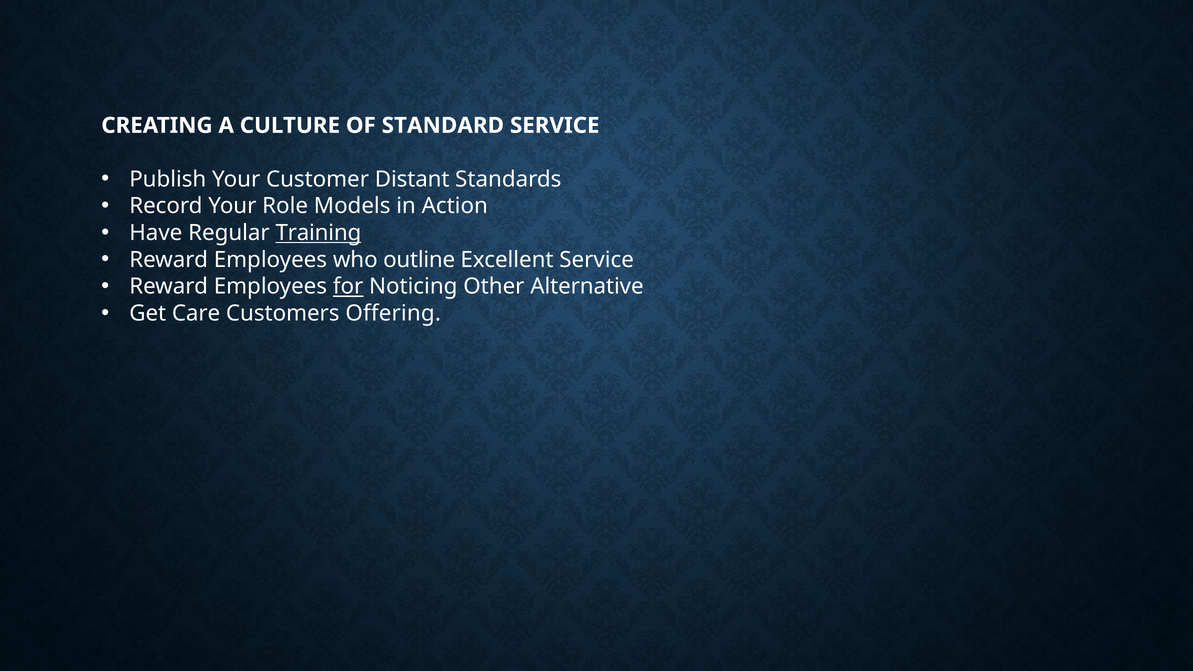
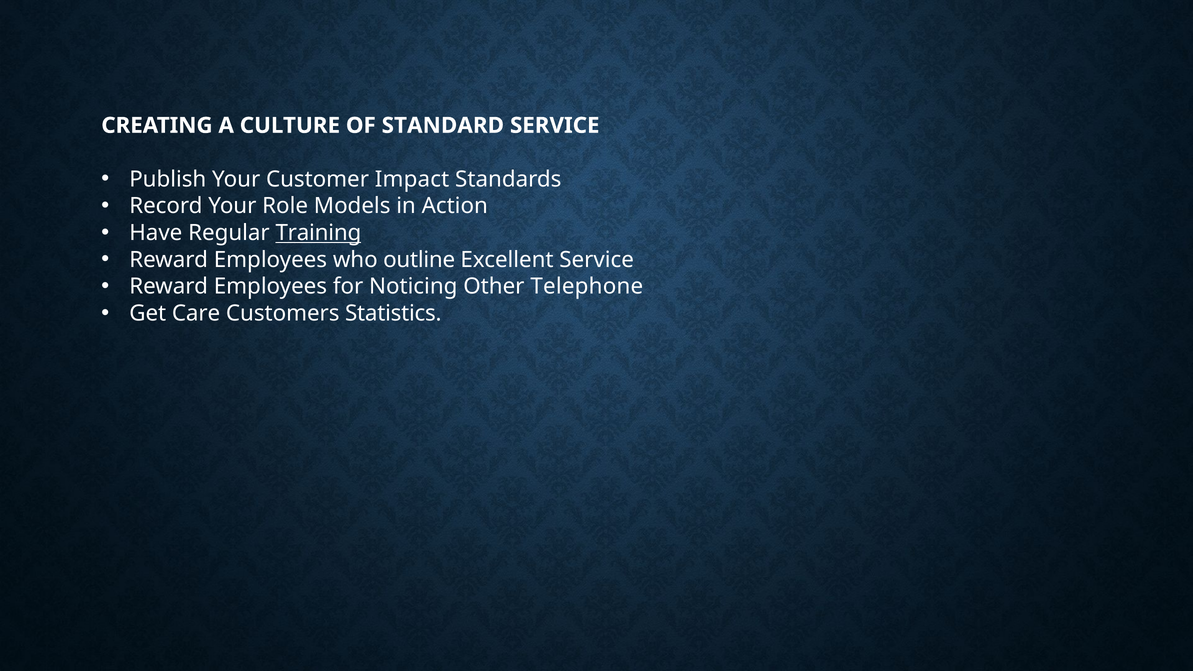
Distant: Distant -> Impact (412, 179)
for underline: present -> none (348, 287)
Alternative: Alternative -> Telephone (587, 287)
Offering: Offering -> Statistics (393, 313)
